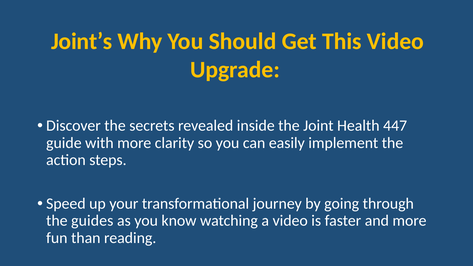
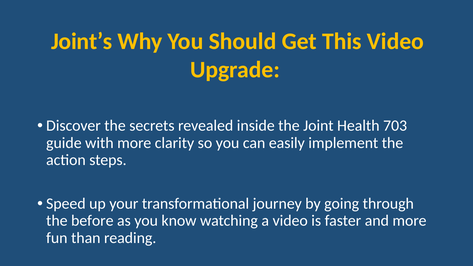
447: 447 -> 703 (395, 126)
guides: guides -> before (92, 221)
